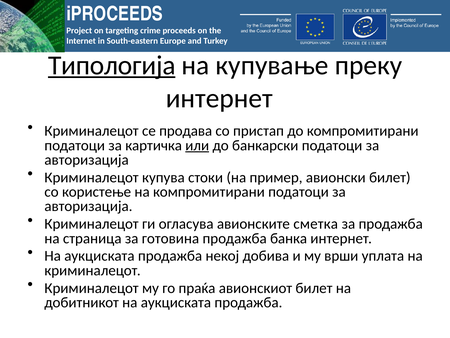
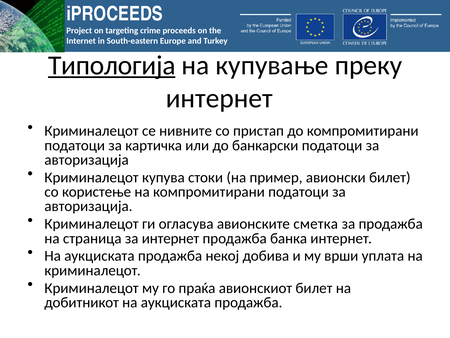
продава: продава -> нивните (186, 131)
или underline: present -> none (197, 145)
за готовина: готовина -> интернет (171, 238)
